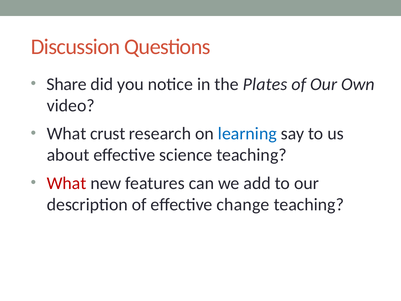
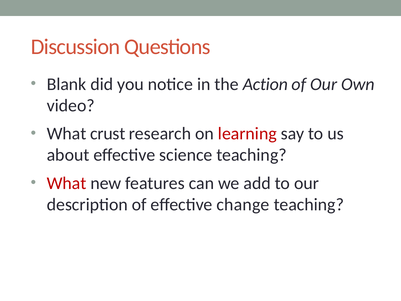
Share: Share -> Blank (67, 84)
Plates: Plates -> Action (265, 84)
learning colour: blue -> red (247, 134)
